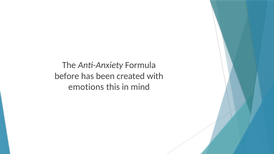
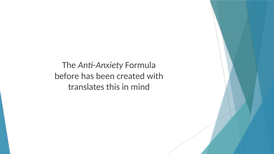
emotions: emotions -> translates (86, 87)
